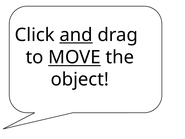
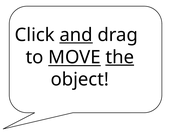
the underline: none -> present (120, 57)
